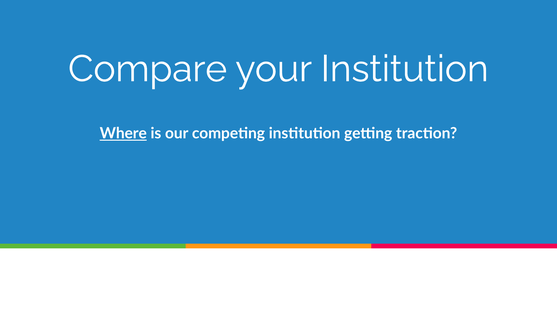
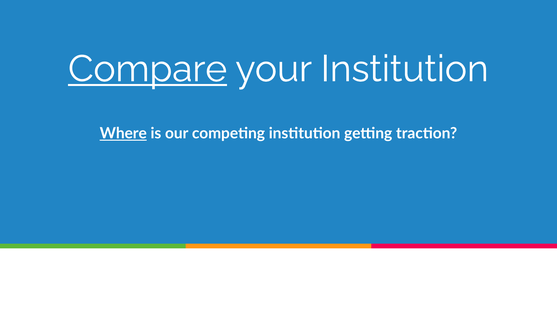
Compare underline: none -> present (148, 69)
